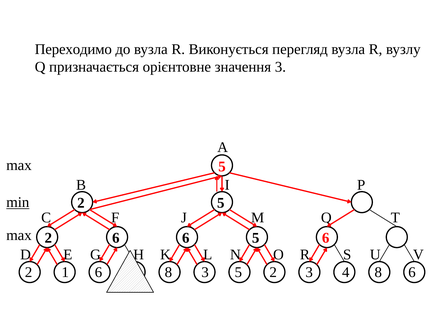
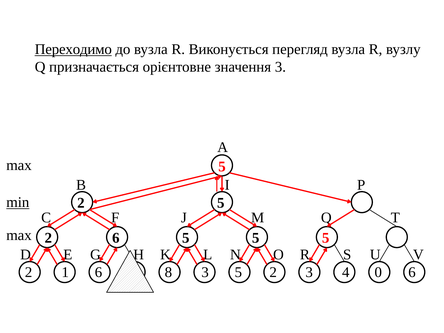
Переходимо underline: none -> present (73, 49)
6: 6 -> 5 (186, 238)
6: 6 -> 5 (326, 238)
8: 8 -> 0 (378, 272)
